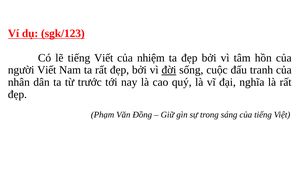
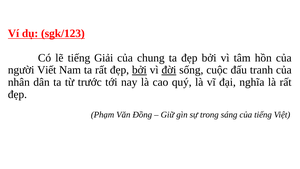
tiếng Viết: Viết -> Giải (104, 58)
nhiệm: nhiệm -> chung (151, 58)
bởi underline: none -> present (139, 70)
